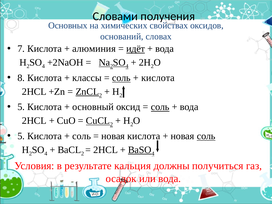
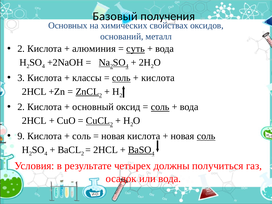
Словами: Словами -> Базовый (115, 16)
словах: словах -> металл (159, 36)
7: 7 -> 2 (21, 49)
идёт: идёт -> суть (136, 49)
8: 8 -> 3 (21, 78)
5: 5 -> 2 (21, 107)
5: 5 -> 9 (21, 136)
кальция: кальция -> четырех (133, 166)
